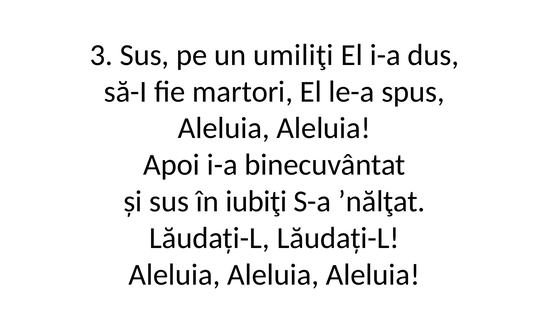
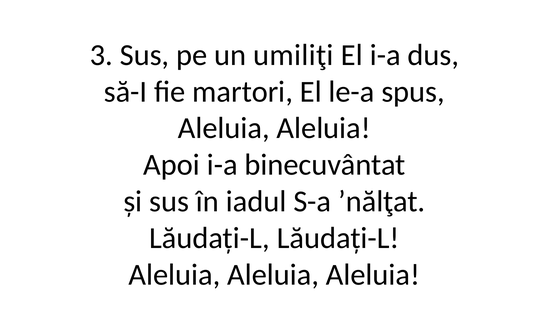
iubiţi: iubiţi -> iadul (256, 201)
